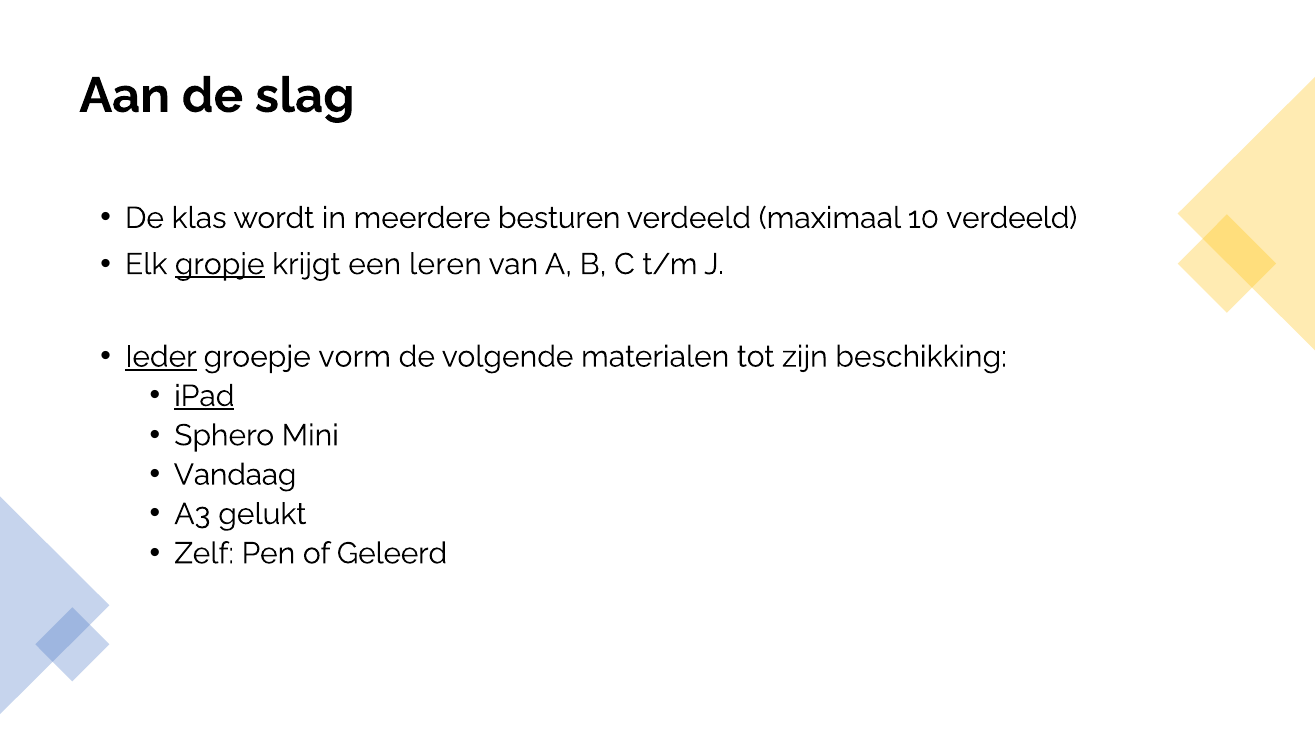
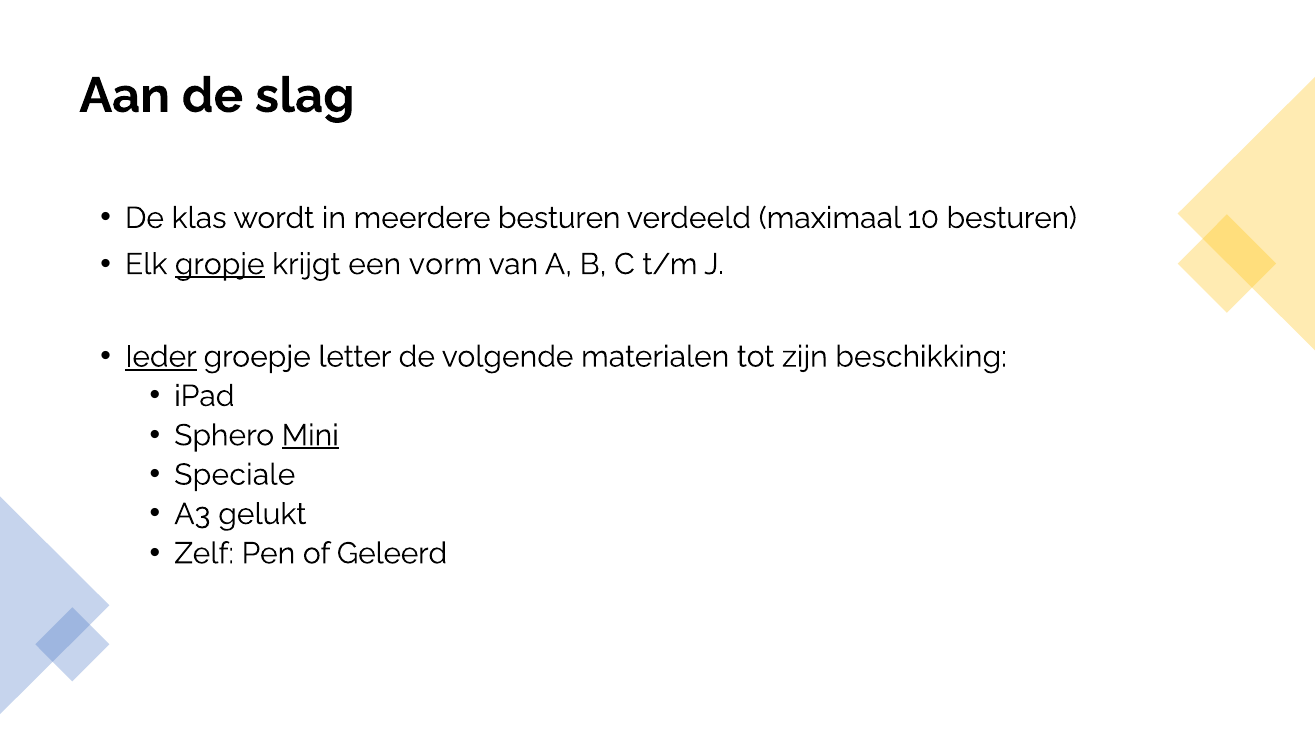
10 verdeeld: verdeeld -> besturen (1012, 218)
leren: leren -> vorm (445, 264)
vorm: vorm -> letter (355, 357)
iPad underline: present -> none (204, 396)
Mini underline: none -> present (310, 435)
Vandaag: Vandaag -> Speciale (235, 475)
